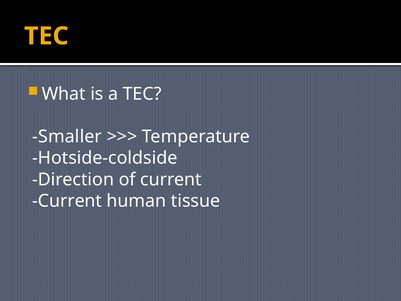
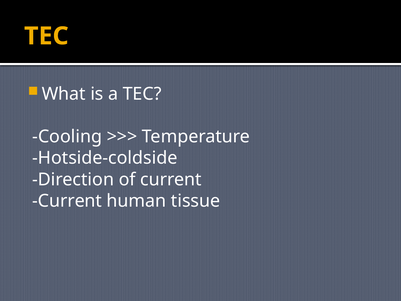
Smaller: Smaller -> Cooling (67, 137)
